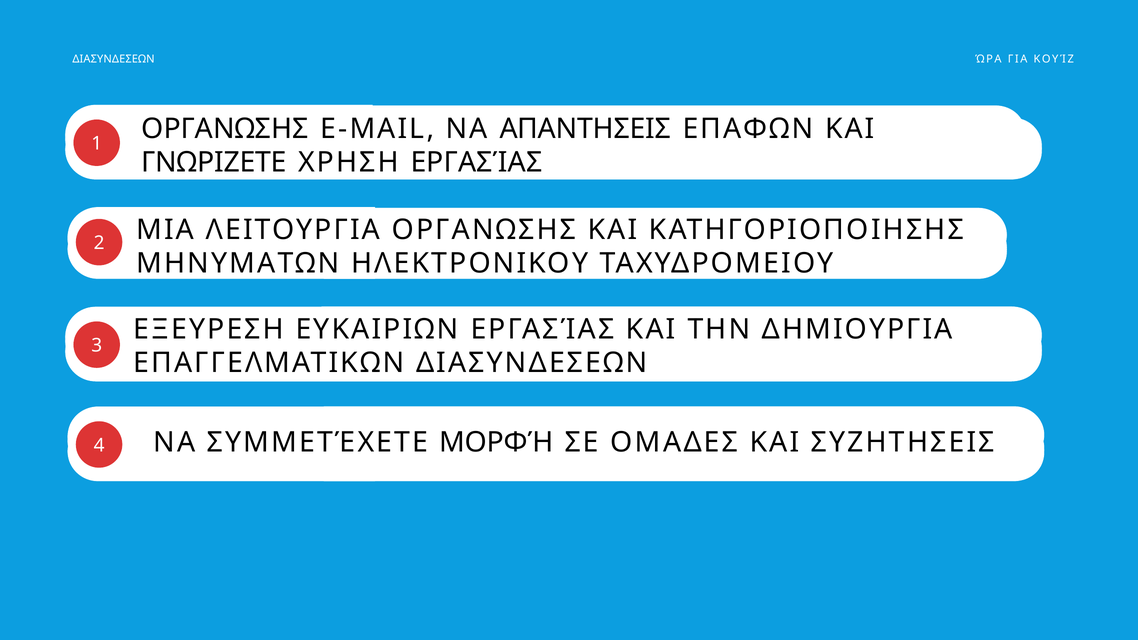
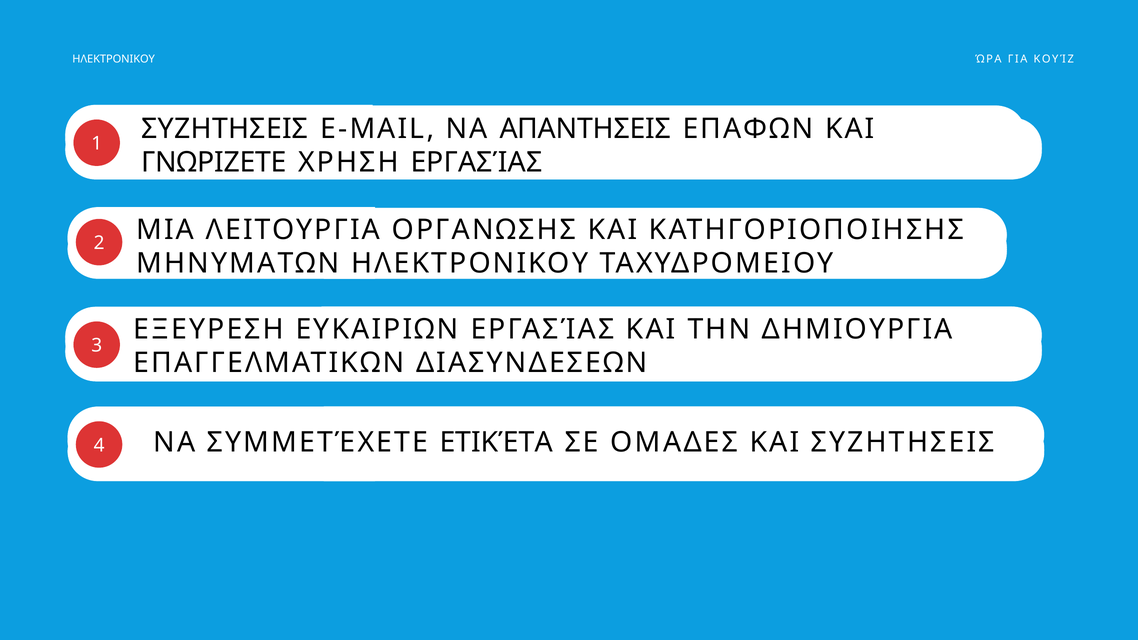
ΔΙΑΣΥΝΔΕΣΕΩΝ: ΔΙΑΣΥΝΔΕΣΕΩΝ -> ΗΛΕΚΤΡΟΝΙΚΟΥ (114, 59)
1 ΟΡΓΑΝΩΣΗΣ: ΟΡΓΑΝΩΣΗΣ -> ΣΥΖΗΤΗΣΕΙΣ (225, 129)
ΜΟΡΦΉ: ΜΟΡΦΉ -> ΕΤΙΚΈΤΑ (496, 442)
